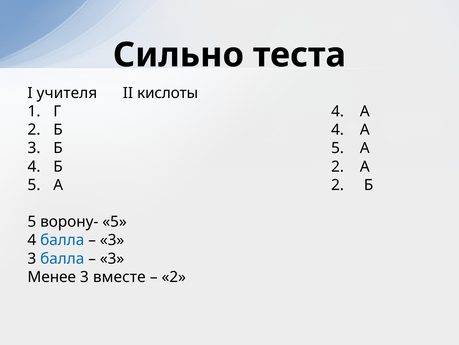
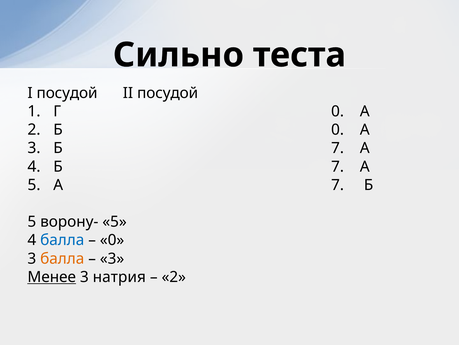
I учителя: учителя -> посудой (67, 93)
II кислоты: кислоты -> посудой (168, 93)
Г 4: 4 -> 0 (338, 111)
Б 4: 4 -> 0 (338, 130)
3 Б 5: 5 -> 7 (338, 148)
4 Б 2: 2 -> 7 (338, 166)
5 А 2: 2 -> 7 (338, 185)
3: 3 -> 0 (112, 240)
балла colour: blue -> orange (62, 258)
Менее underline: none -> present (52, 276)
вместе: вместе -> натрия (119, 276)
